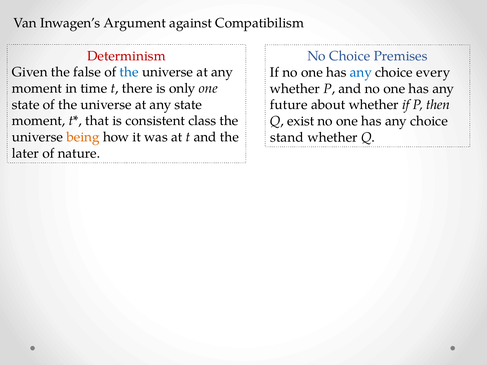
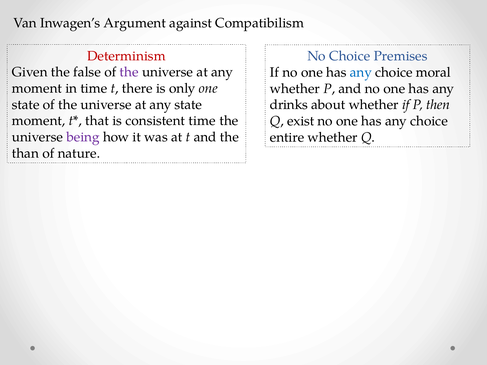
the colour: blue -> purple (129, 72)
every: every -> moral (433, 72)
future: future -> drinks (289, 105)
consistent class: class -> time (202, 121)
being colour: orange -> purple (83, 137)
stand: stand -> entire (287, 137)
later: later -> than (25, 153)
